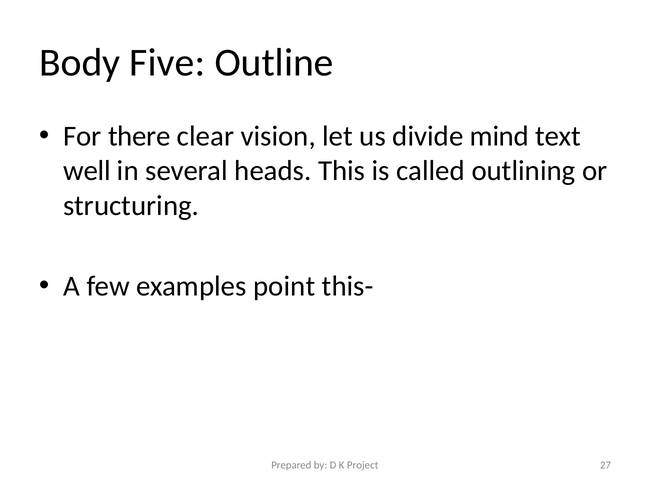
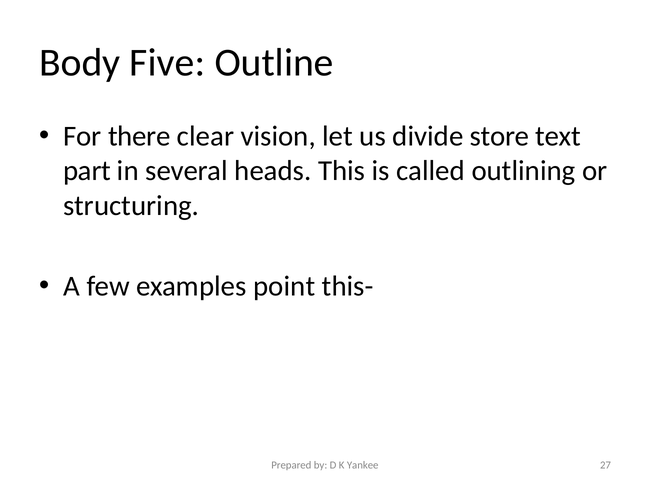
mind: mind -> store (499, 136)
well: well -> part (87, 171)
Project: Project -> Yankee (363, 465)
